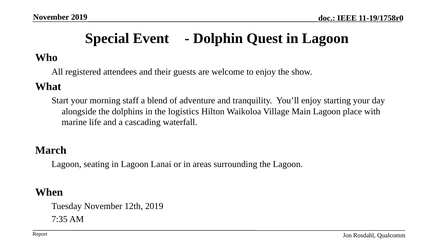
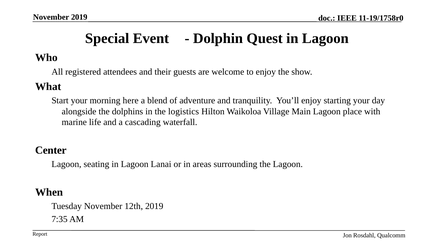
staff: staff -> here (131, 101)
March: March -> Center (51, 150)
